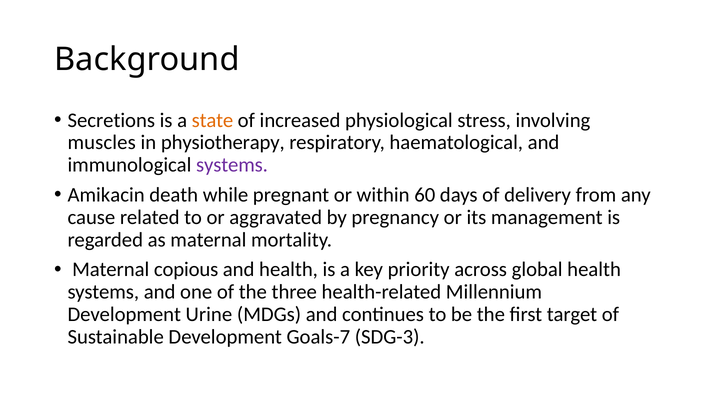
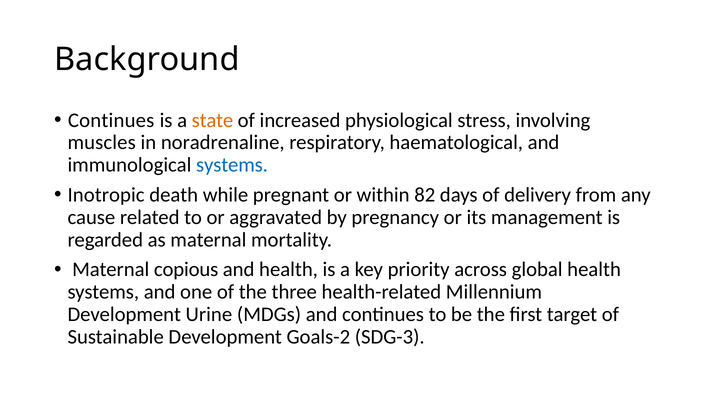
Secretions: Secretions -> Continues (111, 120)
physiotherapy: physiotherapy -> noradrenaline (223, 143)
systems colour: purple -> blue (232, 165)
Amikacin: Amikacin -> Inotropic (106, 195)
60: 60 -> 82 (425, 195)
Goals-7: Goals-7 -> Goals-2 (318, 337)
